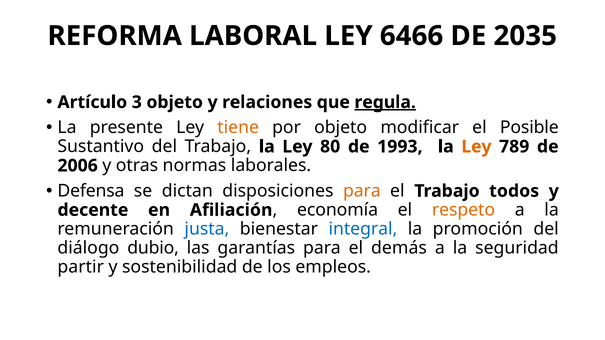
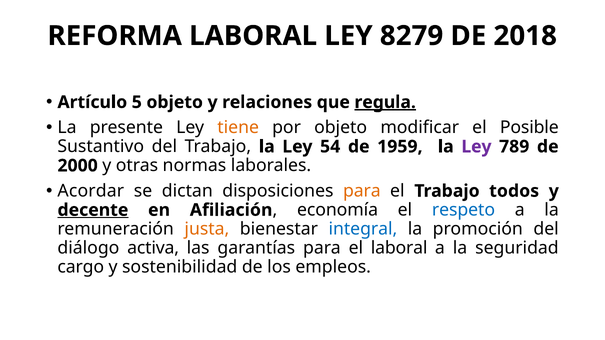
6466: 6466 -> 8279 (412, 36)
2035: 2035 -> 2018 (525, 36)
3: 3 -> 5 (137, 102)
80: 80 -> 54 (330, 147)
1993: 1993 -> 1959 (400, 147)
Ley colour: orange -> purple (476, 147)
2006: 2006 -> 2000 (78, 166)
Defensa: Defensa -> Acordar (91, 191)
decente underline: none -> present (93, 210)
respeto colour: orange -> blue (464, 210)
justa colour: blue -> orange (207, 229)
dubio: dubio -> activa (153, 248)
el demás: demás -> laboral (399, 248)
partir: partir -> cargo (81, 267)
